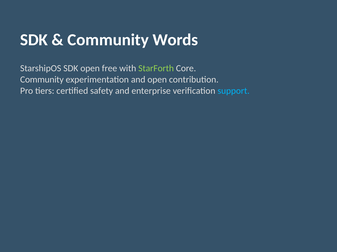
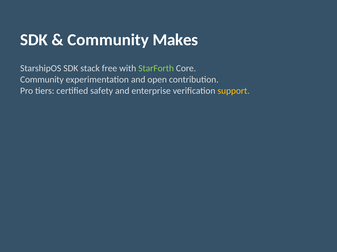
Words: Words -> Makes (175, 40)
SDK open: open -> stack (90, 69)
support colour: light blue -> yellow (234, 91)
